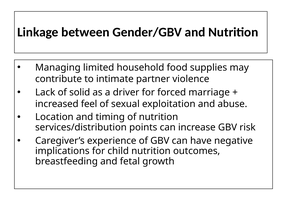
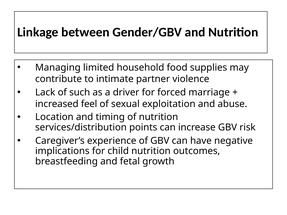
solid: solid -> such (80, 93)
